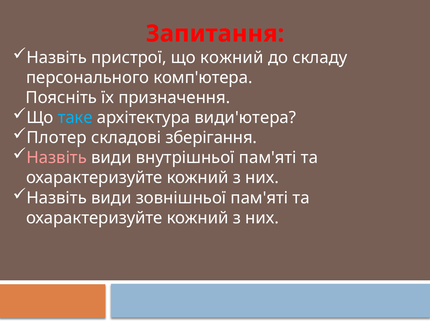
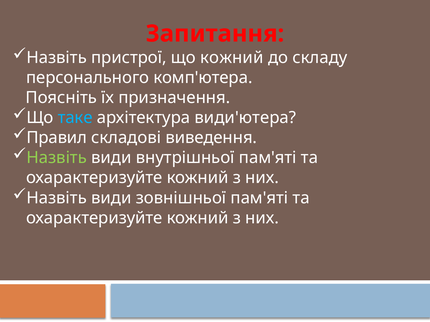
Плотер: Плотер -> Правил (57, 138)
зберігання: зберігання -> виведення (211, 138)
Назвіть colour: pink -> light green (57, 158)
